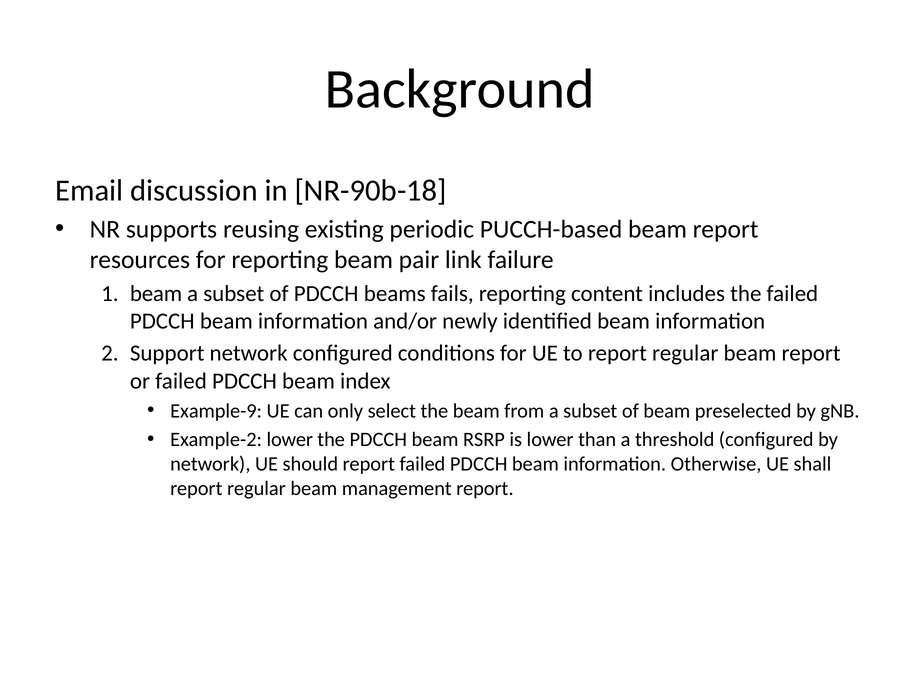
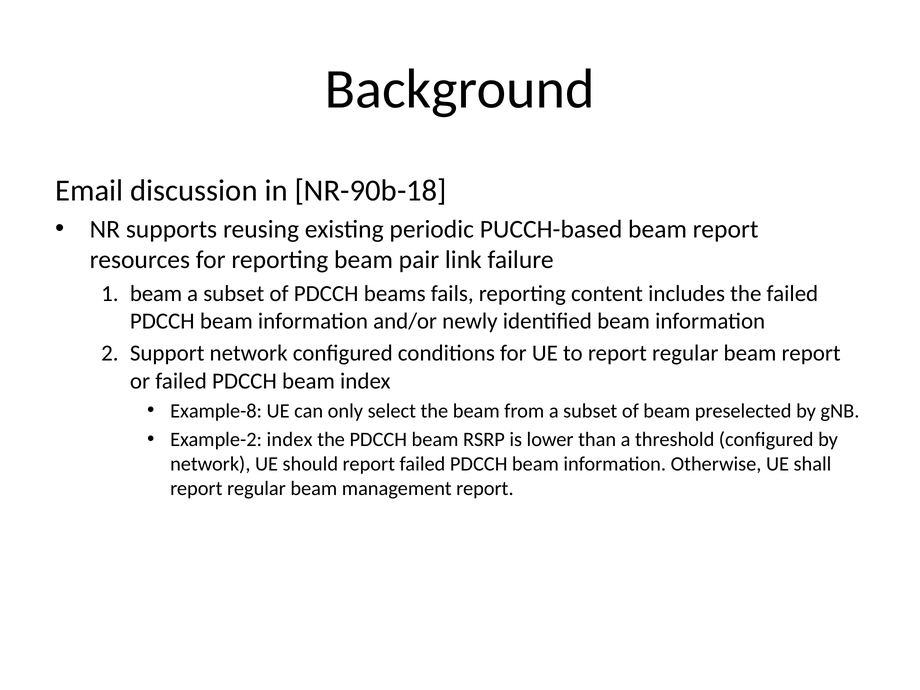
Example-9: Example-9 -> Example-8 (216, 411)
Example-2 lower: lower -> index (290, 439)
